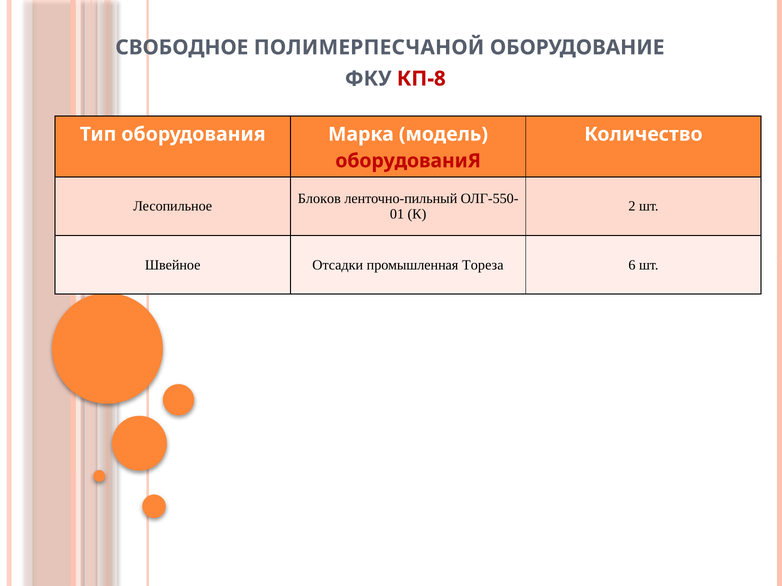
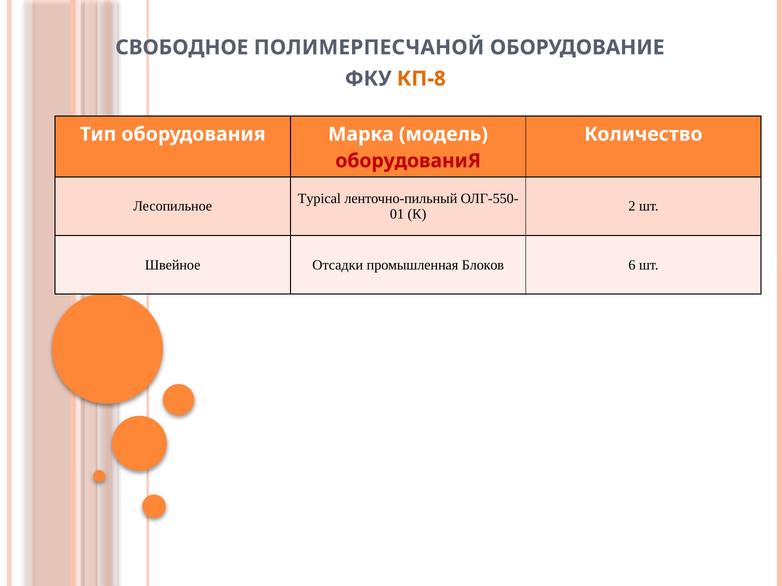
КП-8 colour: red -> orange (421, 79)
Блоков: Блоков -> Typical (319, 199)
Тореза: Тореза -> Блоков (483, 265)
